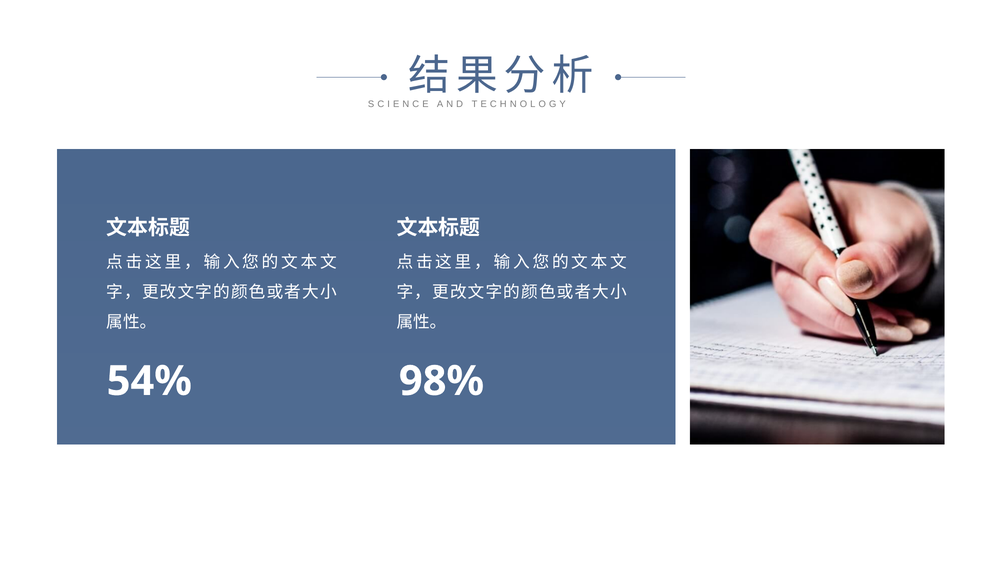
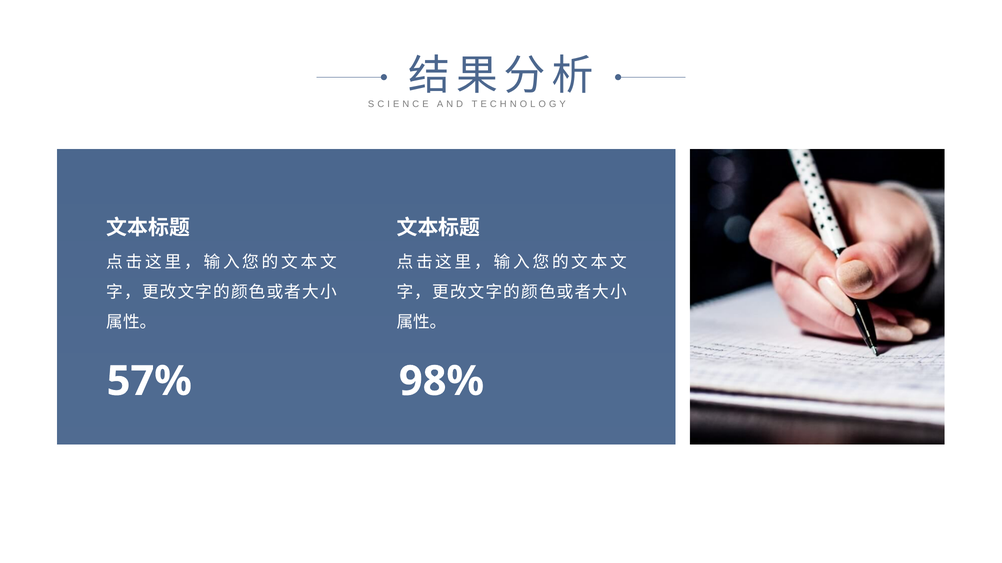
54%: 54% -> 57% (149, 382)
